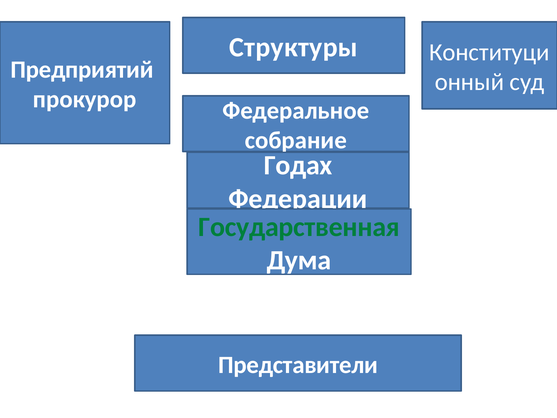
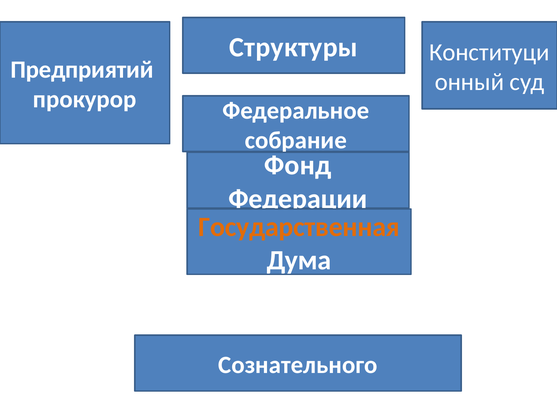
Годах: Годах -> Фонд (298, 165)
Государственная colour: green -> orange (299, 227)
Представители: Представители -> Сознательного (298, 365)
